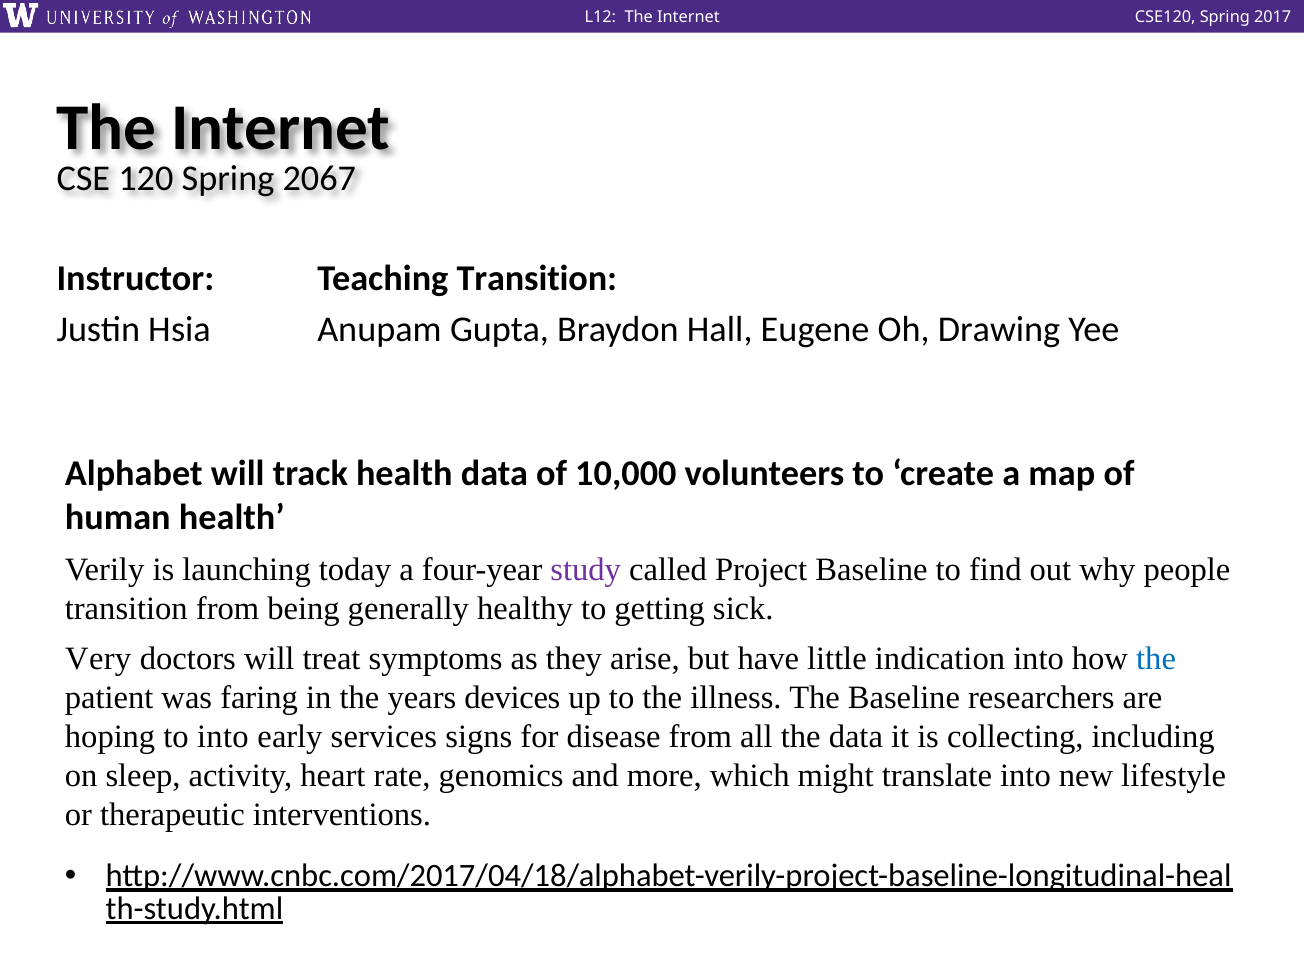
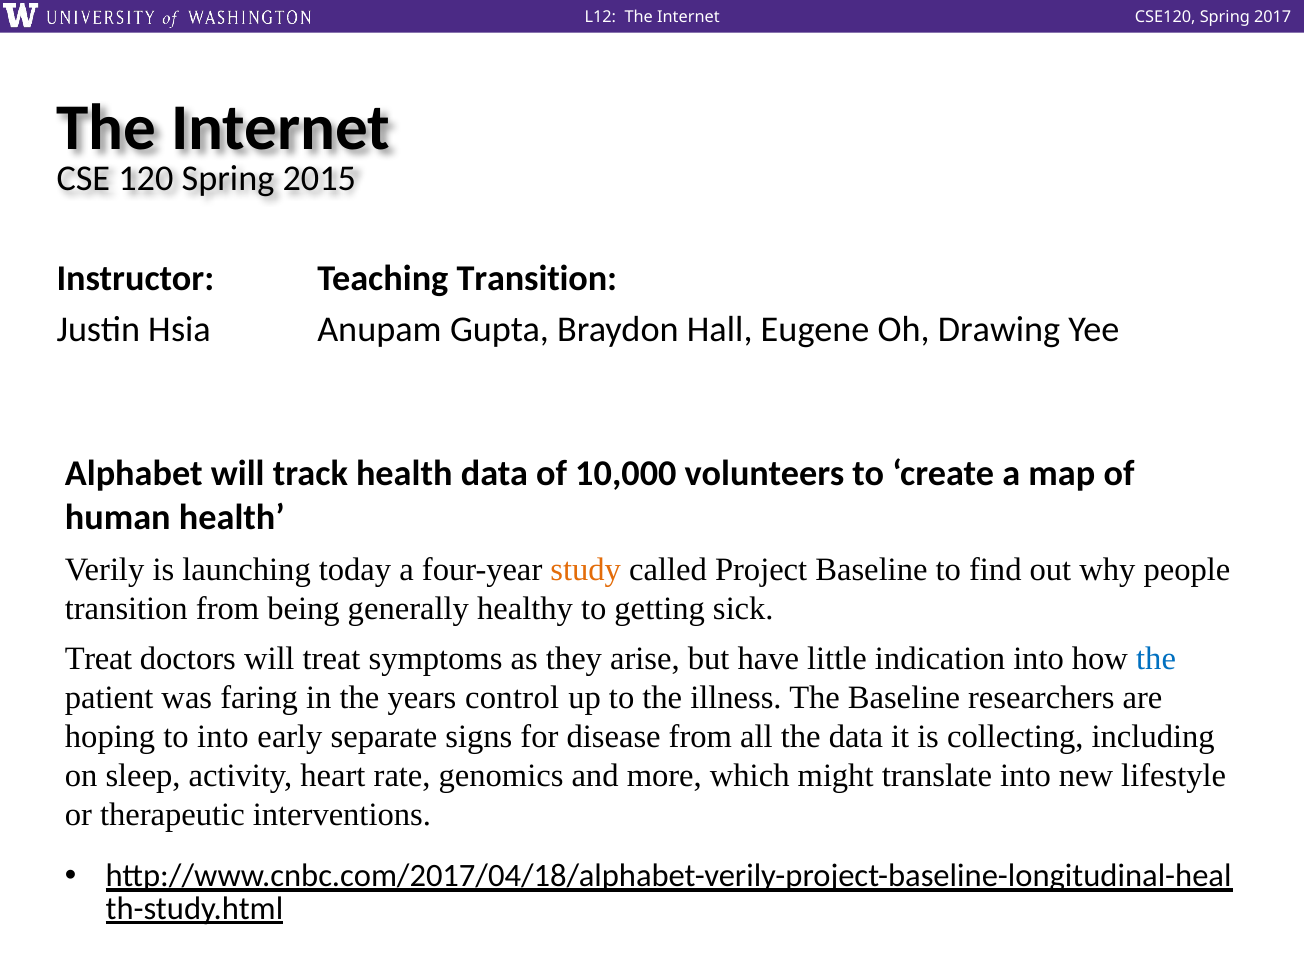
2067: 2067 -> 2015 (319, 178)
study colour: purple -> orange (586, 569)
Very: Very -> Treat (99, 659)
devices: devices -> control (512, 698)
services: services -> separate (384, 737)
